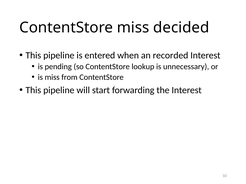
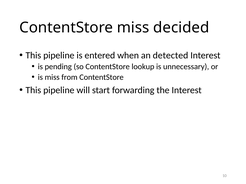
recorded: recorded -> detected (170, 55)
